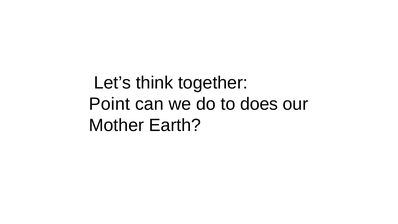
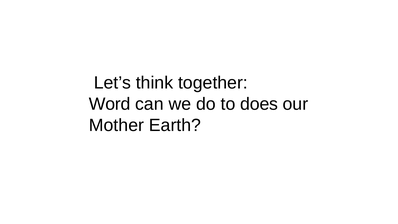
Point: Point -> Word (110, 104)
